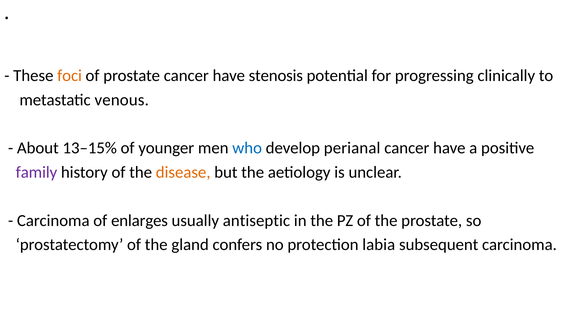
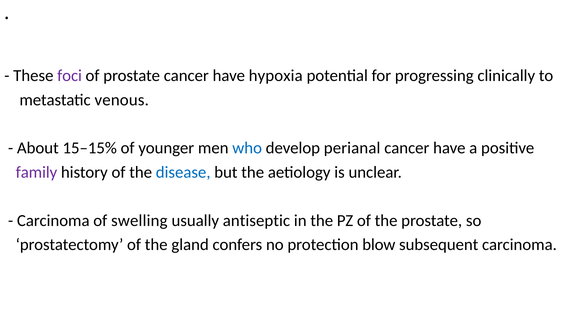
foci colour: orange -> purple (70, 76)
stenosis: stenosis -> hypoxia (276, 76)
13–15%: 13–15% -> 15–15% (90, 148)
disease colour: orange -> blue (183, 172)
enlarges: enlarges -> swelling (139, 221)
labia: labia -> blow (379, 245)
